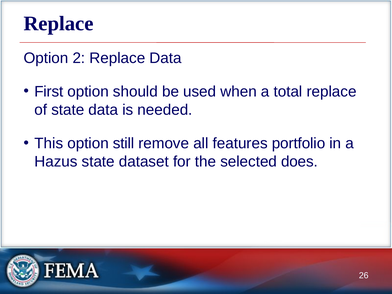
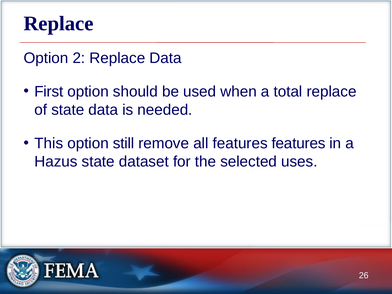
features portfolio: portfolio -> features (299, 143)
does: does -> uses (299, 162)
